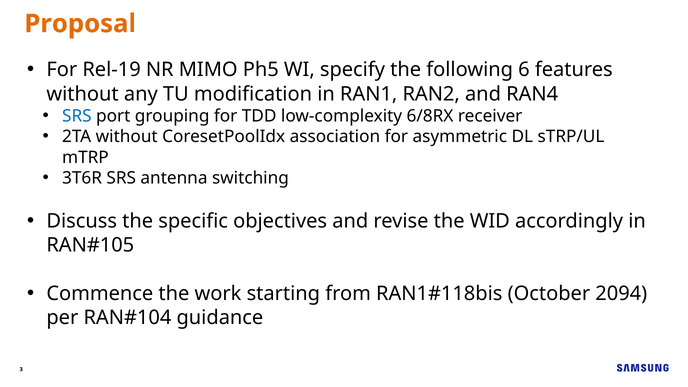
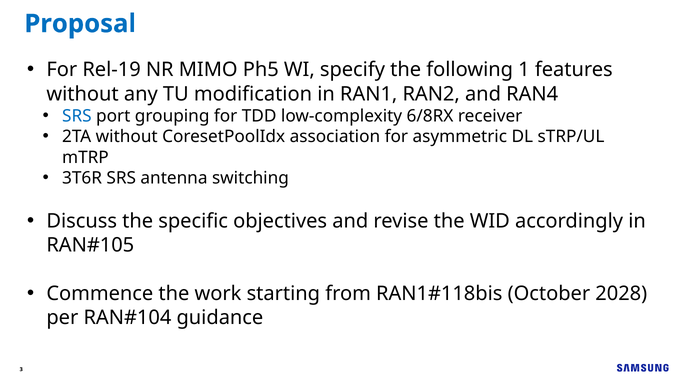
Proposal colour: orange -> blue (80, 24)
6: 6 -> 1 (524, 70)
2094: 2094 -> 2028 (621, 294)
